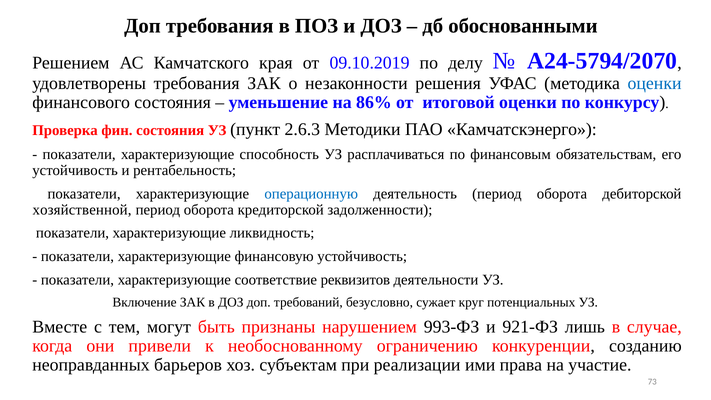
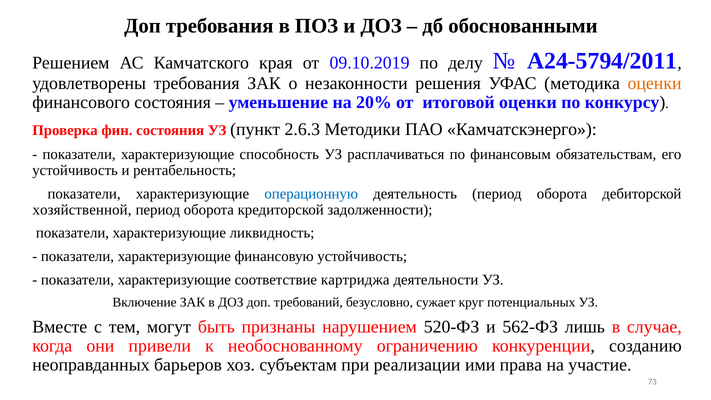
А24-5794/2070: А24-5794/2070 -> А24-5794/2011 (602, 61)
оценки colour: blue -> orange (655, 83)
86%: 86% -> 20% (374, 103)
реквизитов: реквизитов -> картриджа (355, 280)
993-ФЗ: 993-ФЗ -> 520-ФЗ (452, 327)
921-ФЗ: 921-ФЗ -> 562-ФЗ (530, 327)
